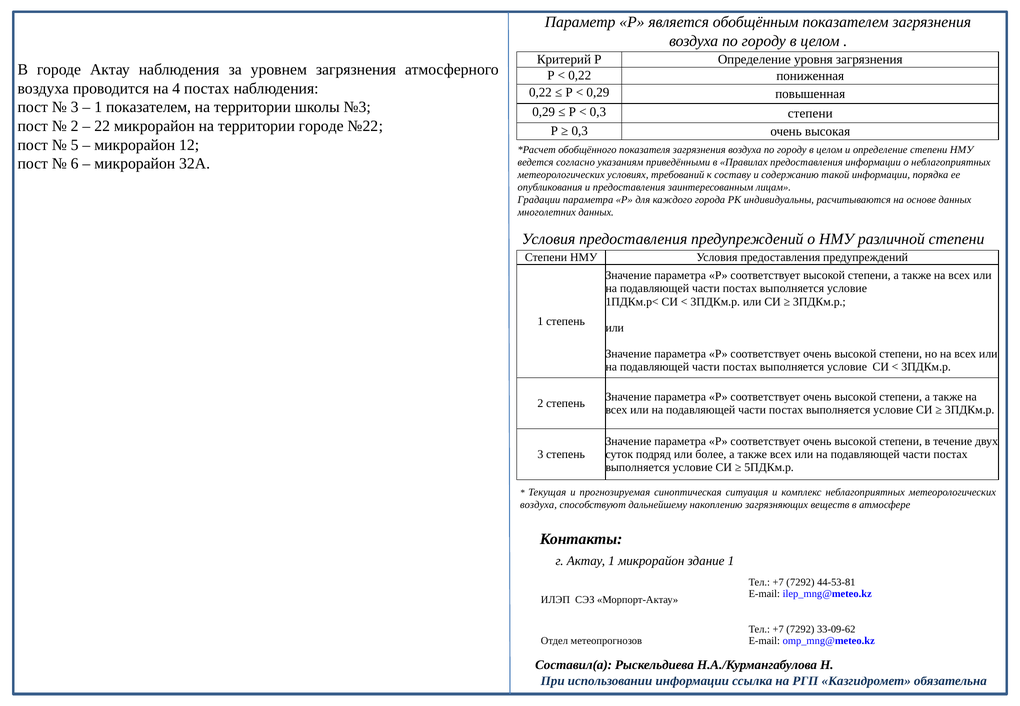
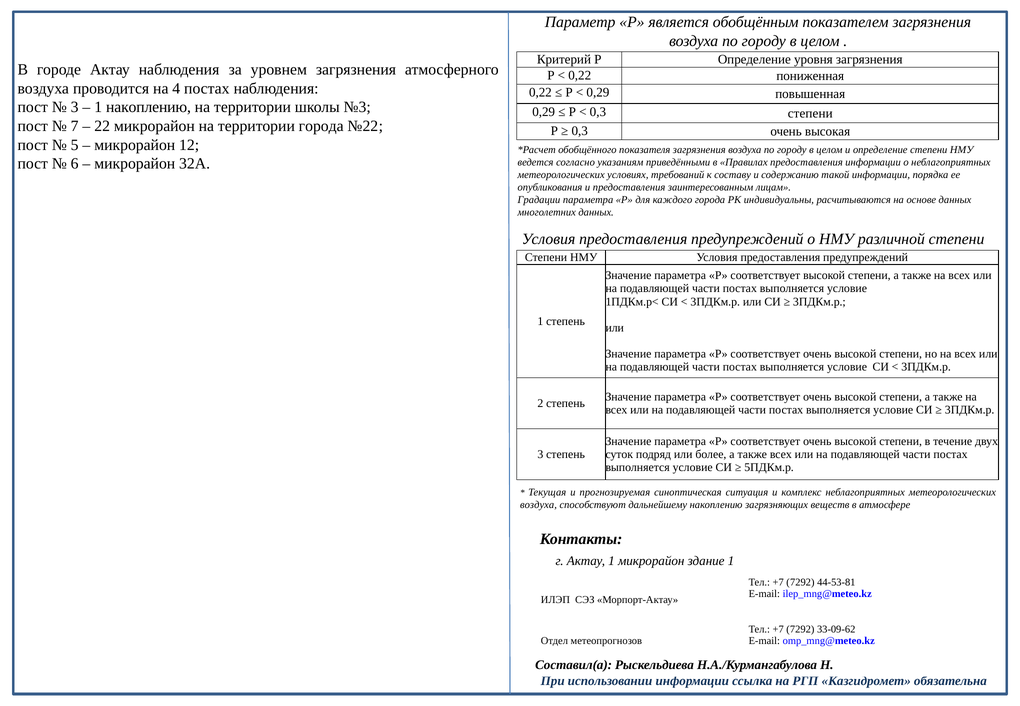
1 показателем: показателем -> накоплению (149, 107)
2: 2 -> 7 (75, 126)
территории городе: городе -> города (321, 126)
